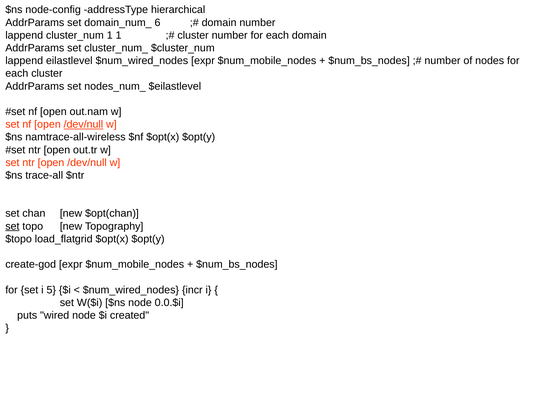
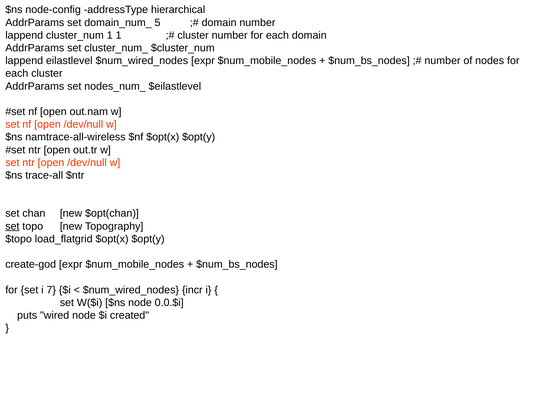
6: 6 -> 5 (158, 23)
/dev/null underline: present -> none (83, 124)
5: 5 -> 7 (51, 290)
